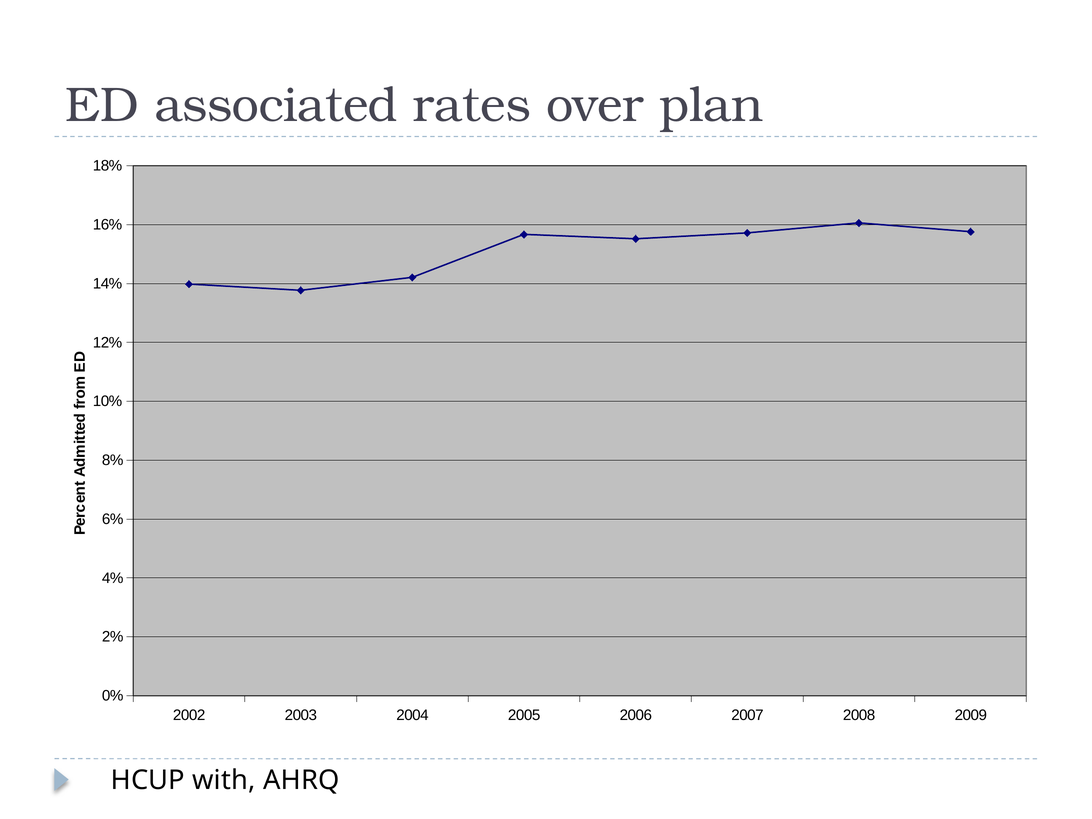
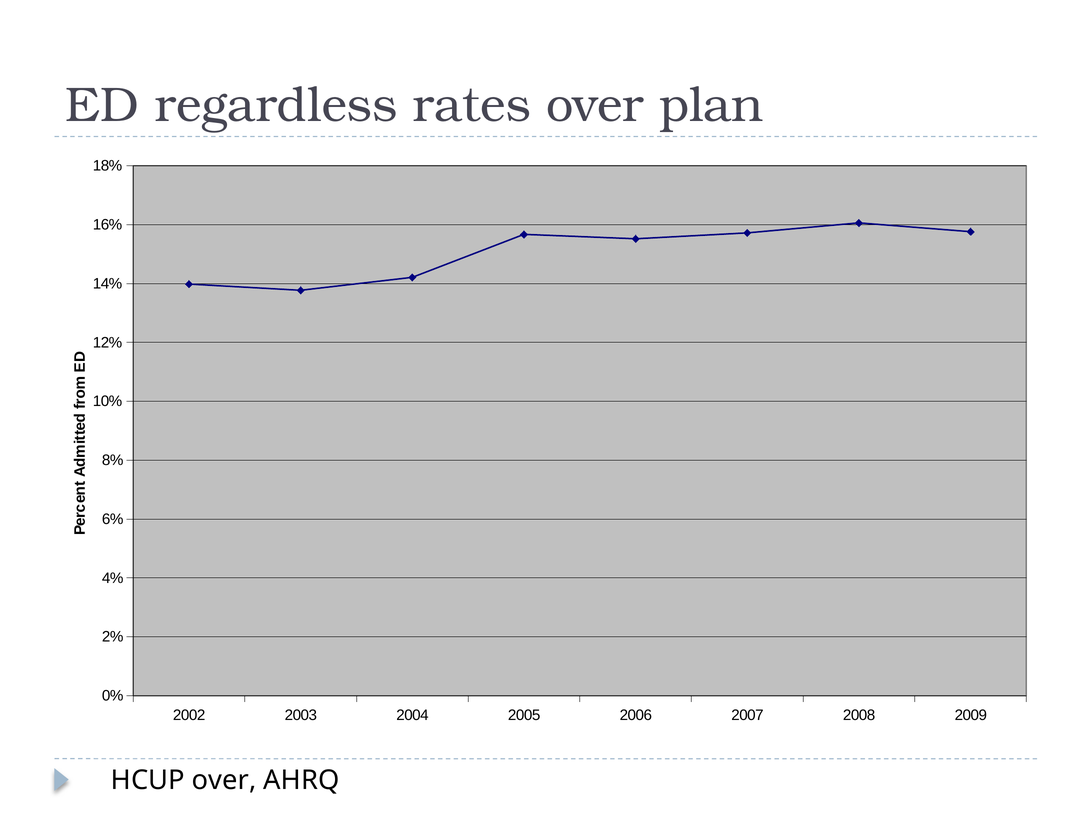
associated: associated -> regardless (276, 105)
HCUP with: with -> over (224, 780)
